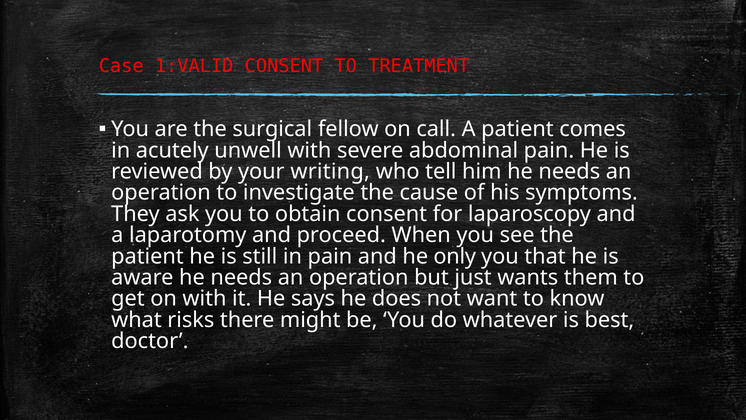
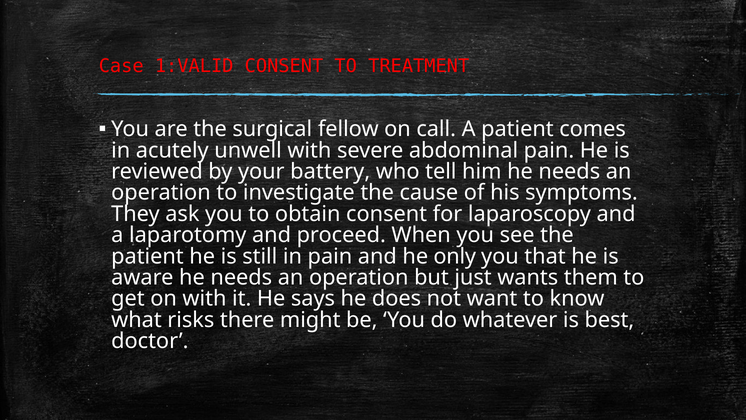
writing: writing -> battery (330, 171)
